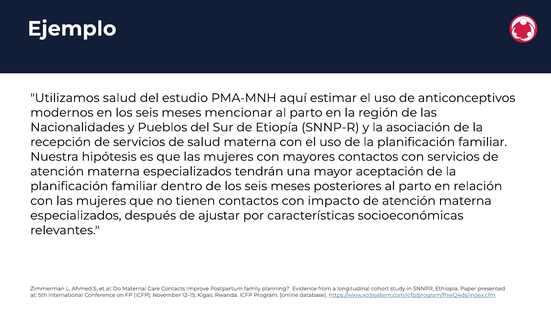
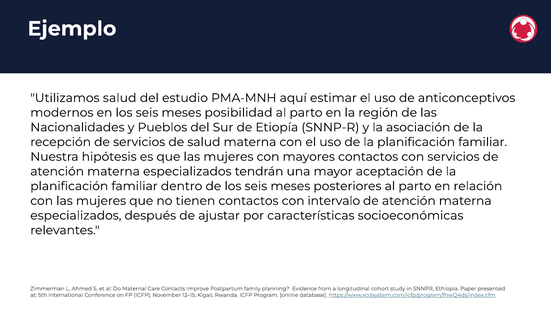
mencionar: mencionar -> posibilidad (238, 113)
impacto: impacto -> intervalo (334, 201)
